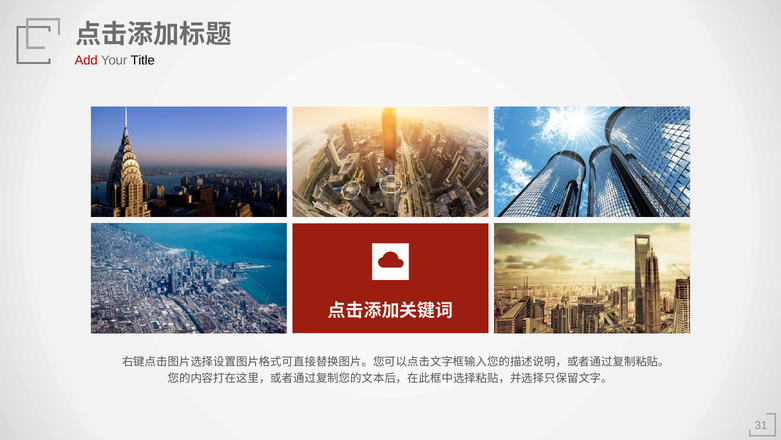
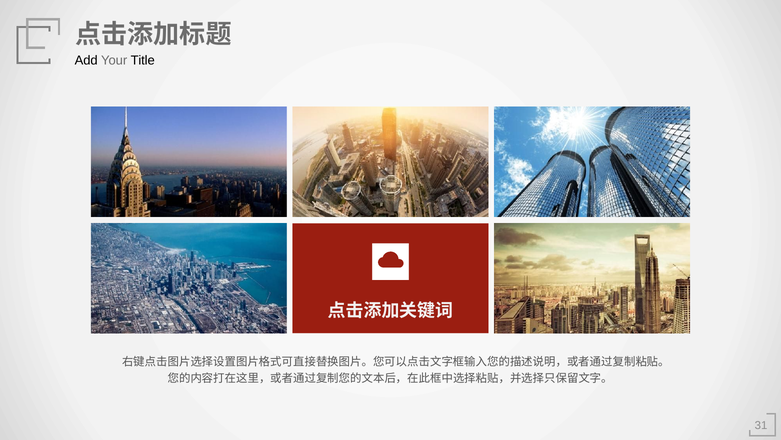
Add colour: red -> black (86, 60)
